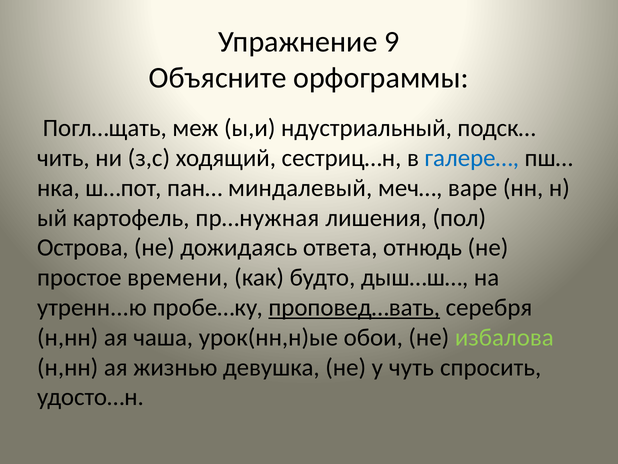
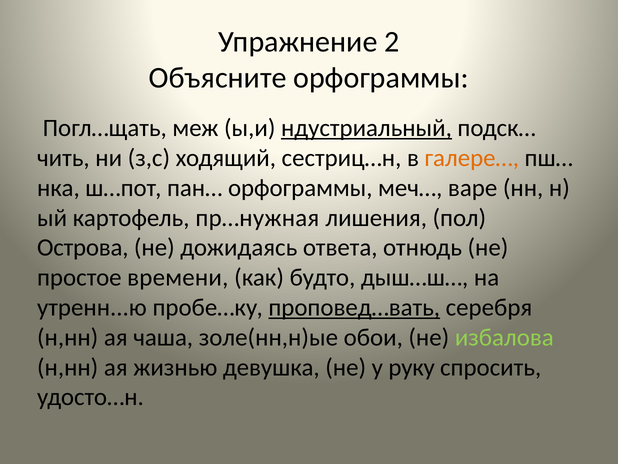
9: 9 -> 2 (392, 42)
ндустриальный underline: none -> present (366, 128)
галере… colour: blue -> orange (472, 158)
пан… миндалевый: миндалевый -> орфограммы (300, 188)
урок(нн,н)ые: урок(нн,н)ые -> золе(нн,н)ые (268, 337)
чуть: чуть -> руку (412, 367)
